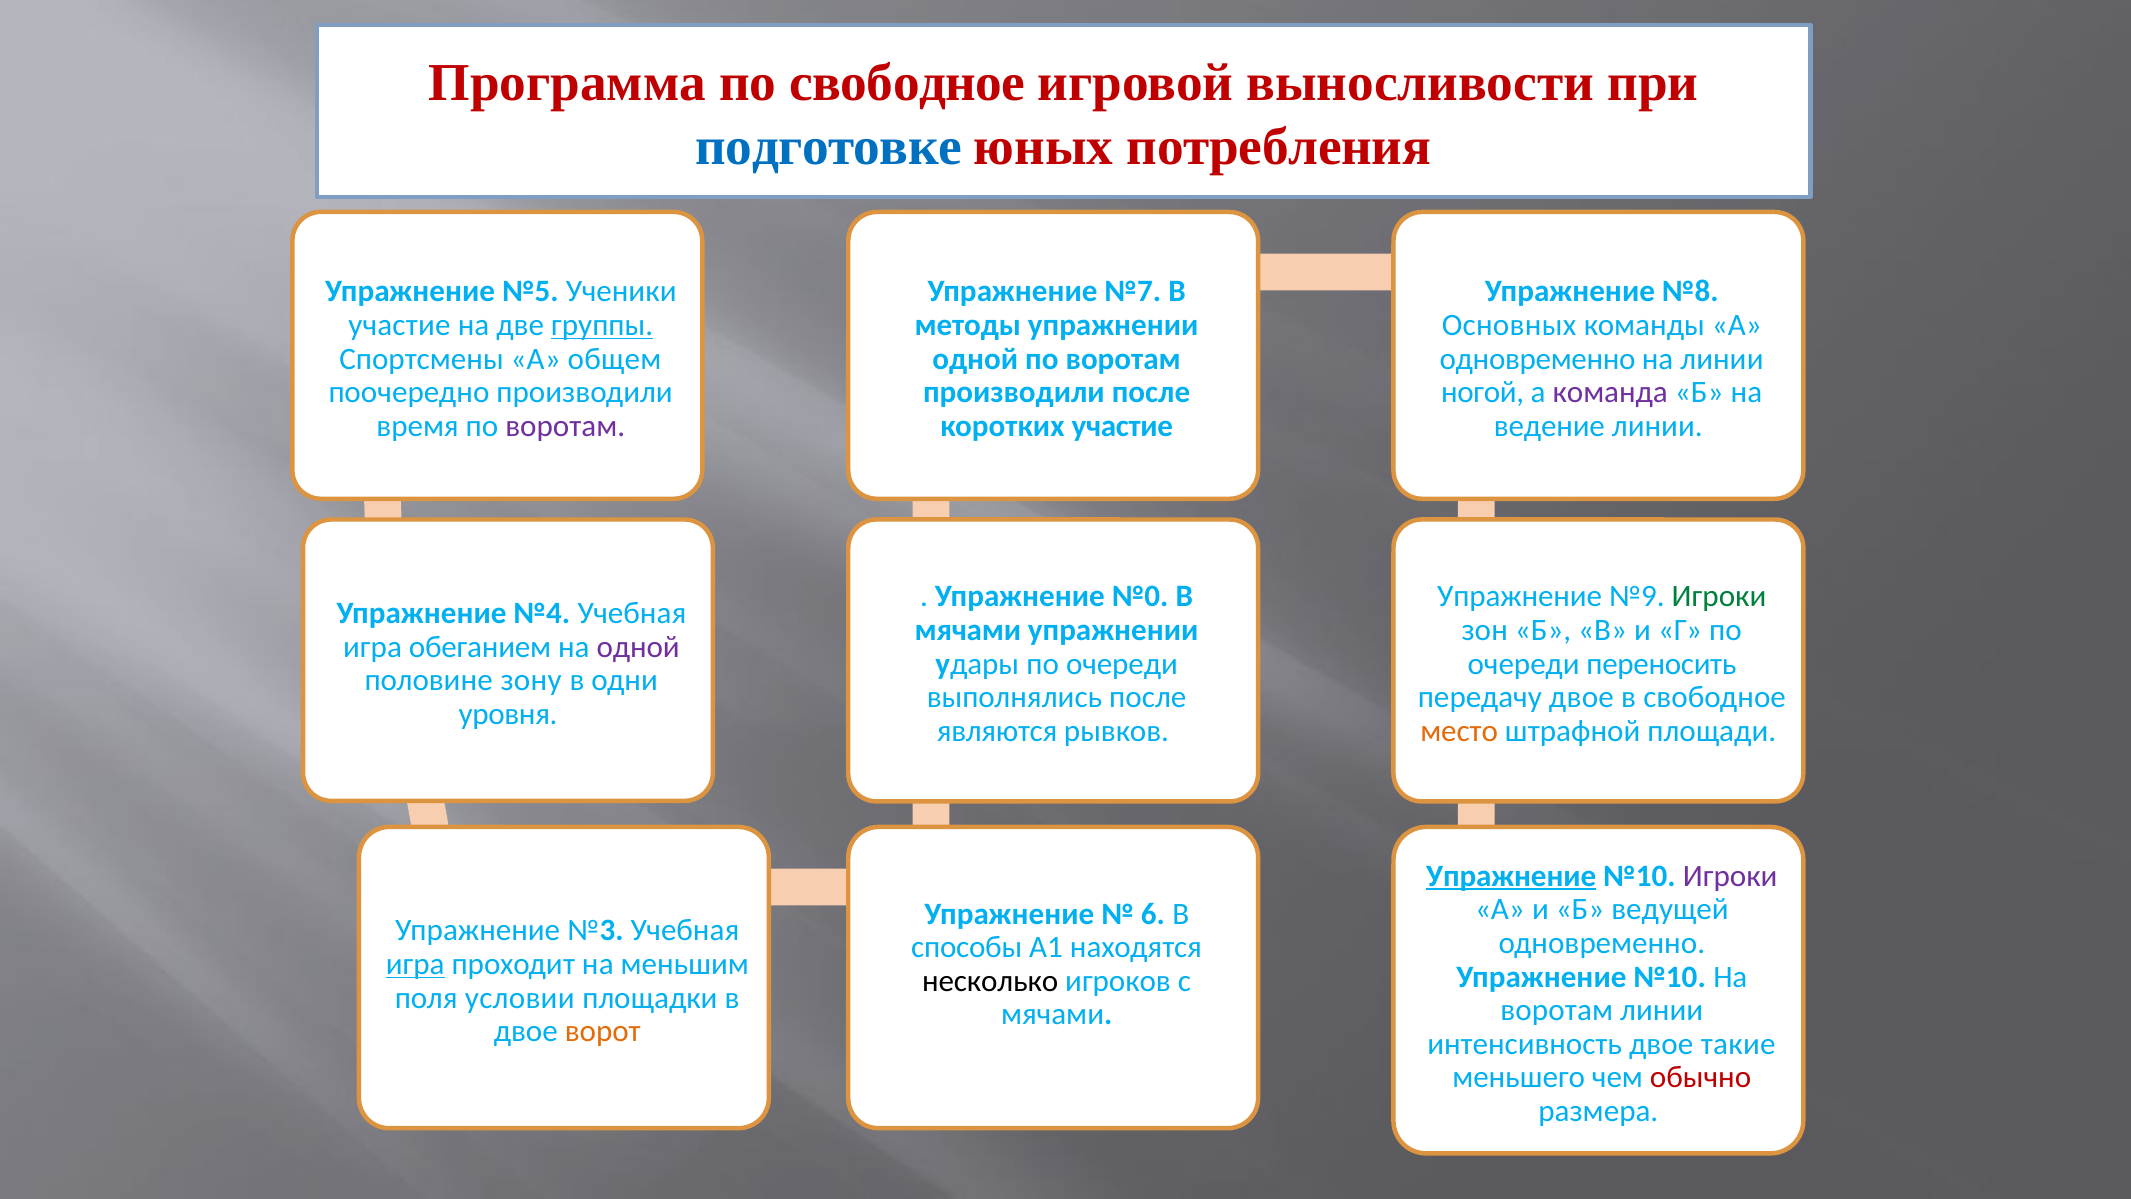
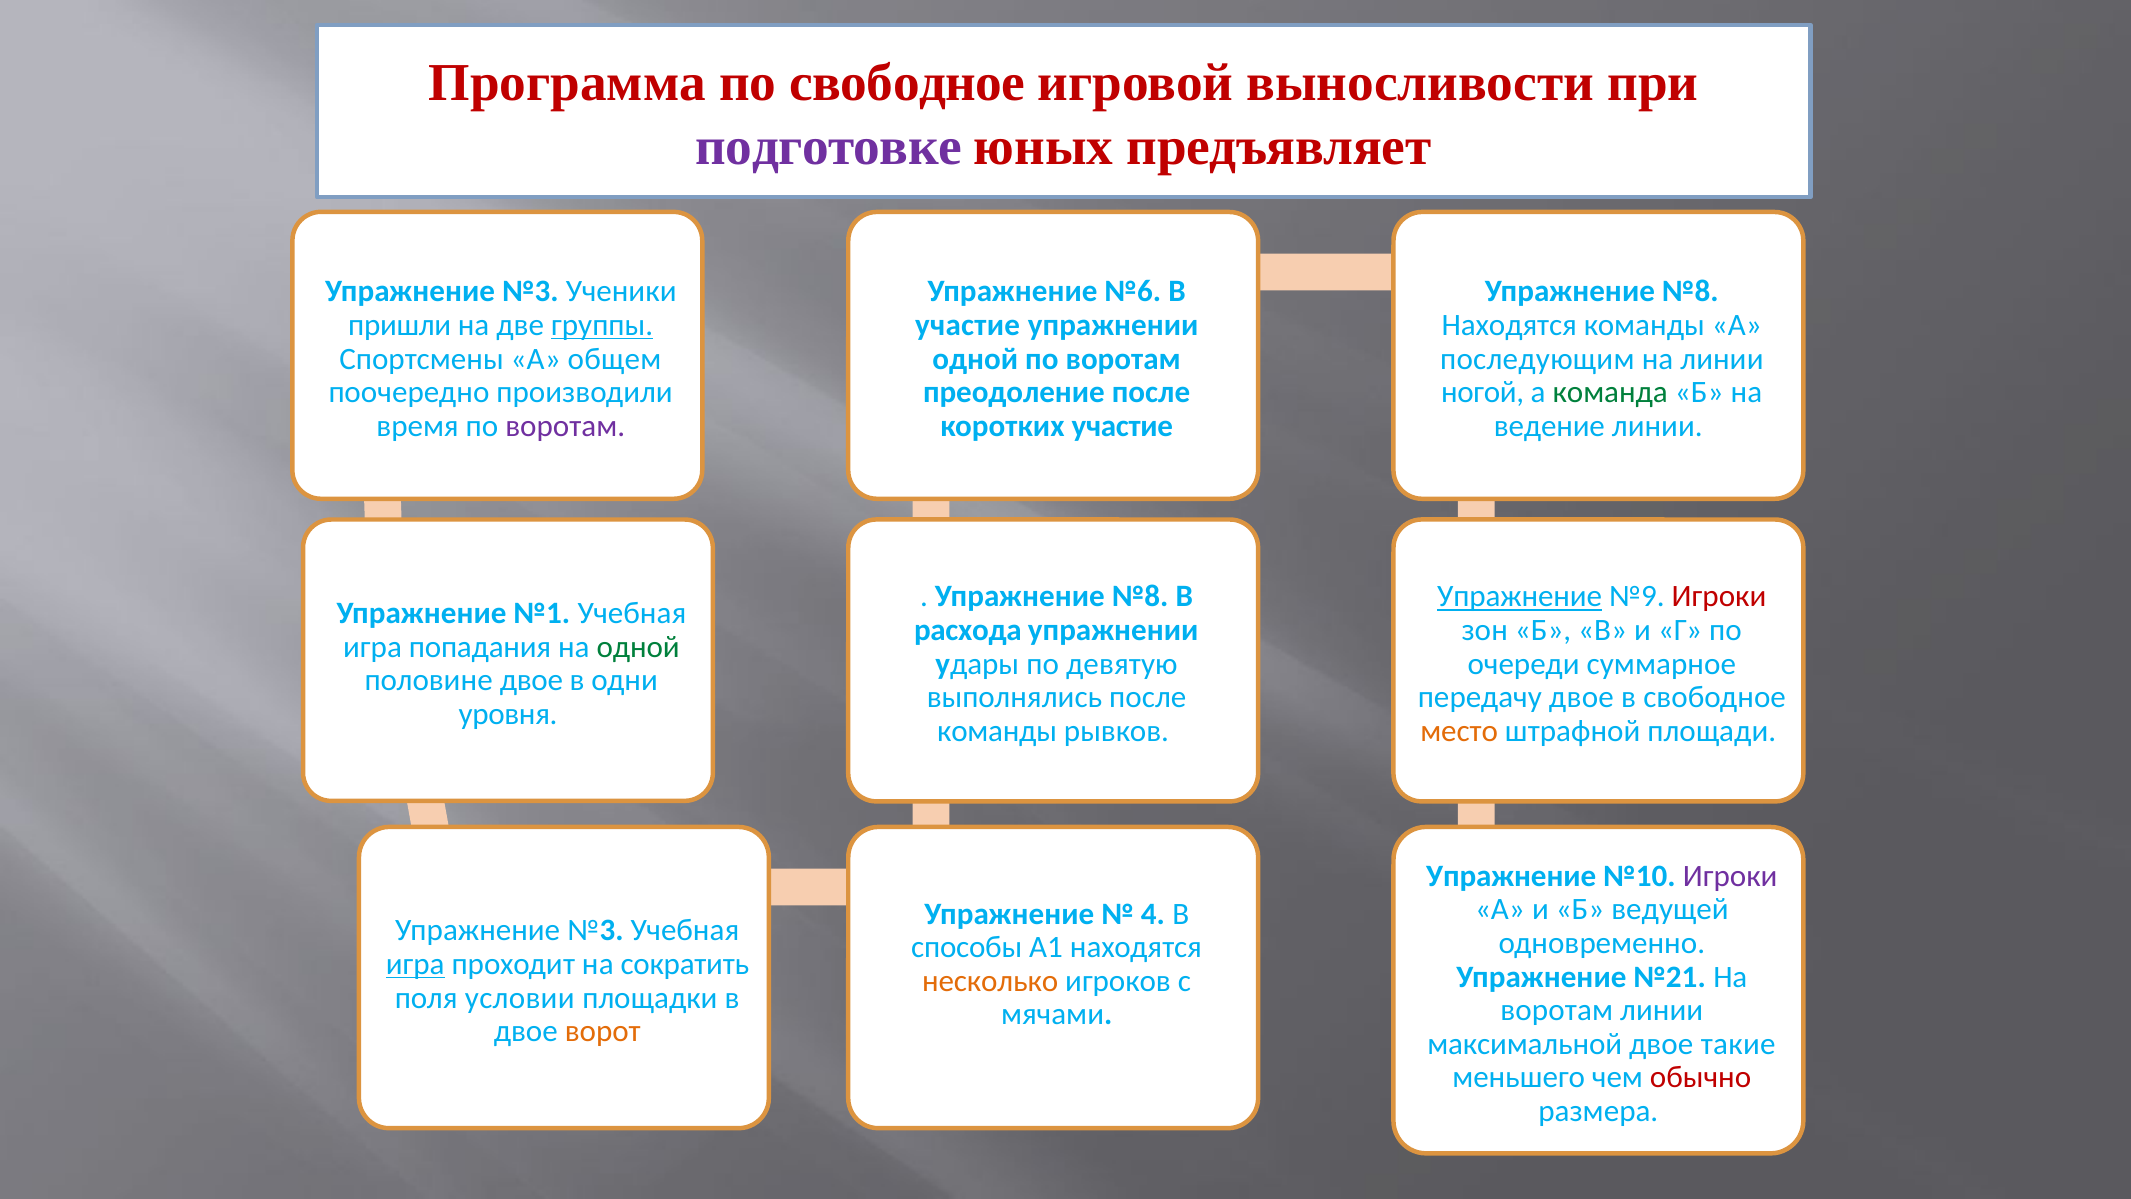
подготовке colour: blue -> purple (829, 147)
потребления: потребления -> предъявляет (1279, 147)
№5: №5 -> №3 (530, 291)
№7: №7 -> №6 (1133, 292)
участие: участие -> пришли (400, 325)
методы: методы -> участие (968, 325)
Основных: Основных -> Находятся (1509, 325)
одновременно: одновременно -> последующим (1537, 359)
производили: производили -> преодоление (1014, 392)
команда colour: purple -> green (1610, 392)
№0: №0 -> №8 (1140, 597)
Упражнение underline: none -> present (1520, 597)
Игроки colour: green -> red (1719, 597)
№4: №4 -> №1 (542, 613)
мячами: мячами -> расхода (968, 630)
обеганием: обеганием -> попадания (480, 647)
одной colour: purple -> green (638, 647)
удары по очереди: очереди -> девятую (1122, 664)
переносить: переносить -> суммарное (1661, 664)
половине зону: зону -> двое (531, 680)
являются: являются -> команды (997, 731)
Упражнение underline: present -> none (1511, 876)
6: 6 -> 4 (1153, 914)
меньшим: меньшим -> сократить (685, 964)
№10: №10 -> №21 (1670, 976)
несколько colour: black -> orange (990, 981)
интенсивность: интенсивность -> максимальной (1525, 1044)
